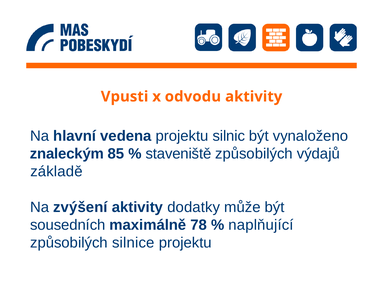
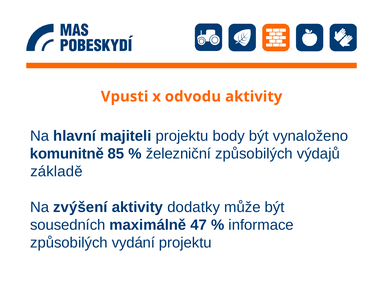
vedena: vedena -> majiteli (126, 136)
silnic: silnic -> body (229, 136)
znaleckým: znaleckým -> komunitně (67, 154)
staveniště: staveniště -> železniční (178, 154)
78: 78 -> 47 (199, 225)
naplňující: naplňující -> informace (261, 225)
silnice: silnice -> vydání (133, 243)
